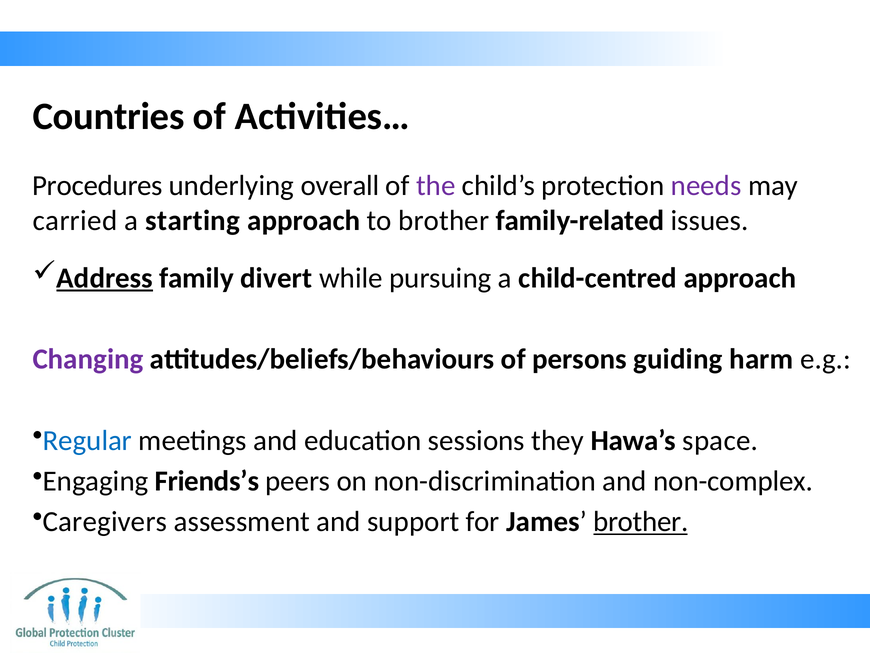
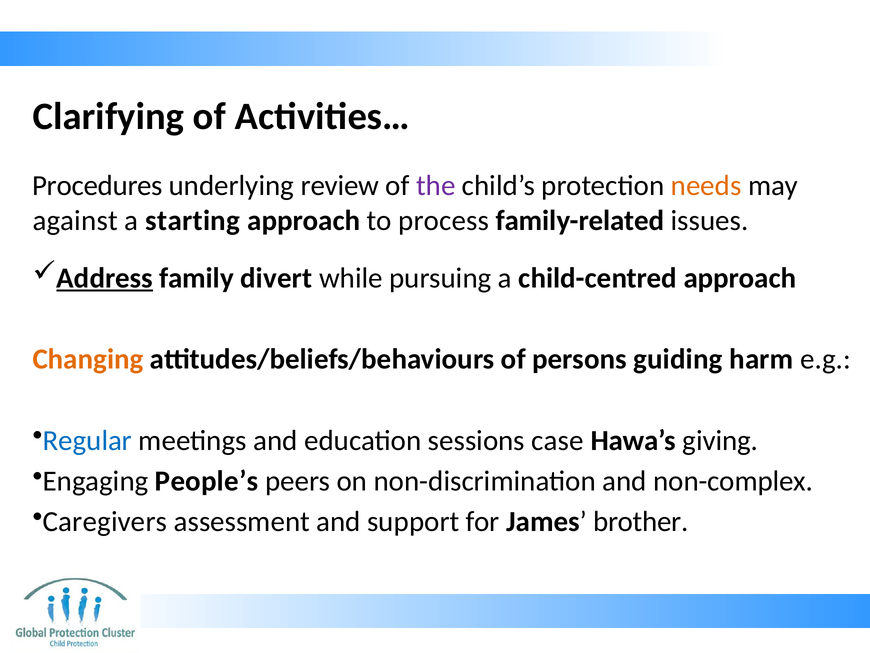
Countries: Countries -> Clarifying (108, 117)
overall: overall -> review (340, 186)
needs colour: purple -> orange (706, 186)
carried: carried -> against (75, 220)
to brother: brother -> process (444, 220)
Changing colour: purple -> orange (88, 359)
they: they -> case (558, 440)
space: space -> giving (720, 440)
Friends’s: Friends’s -> People’s (207, 481)
brother underline: present -> none (641, 521)
